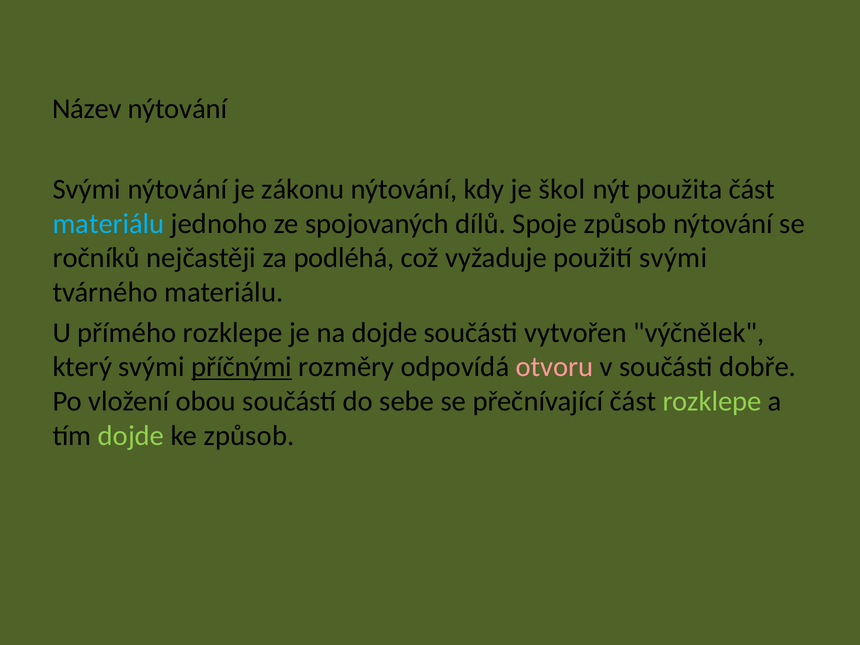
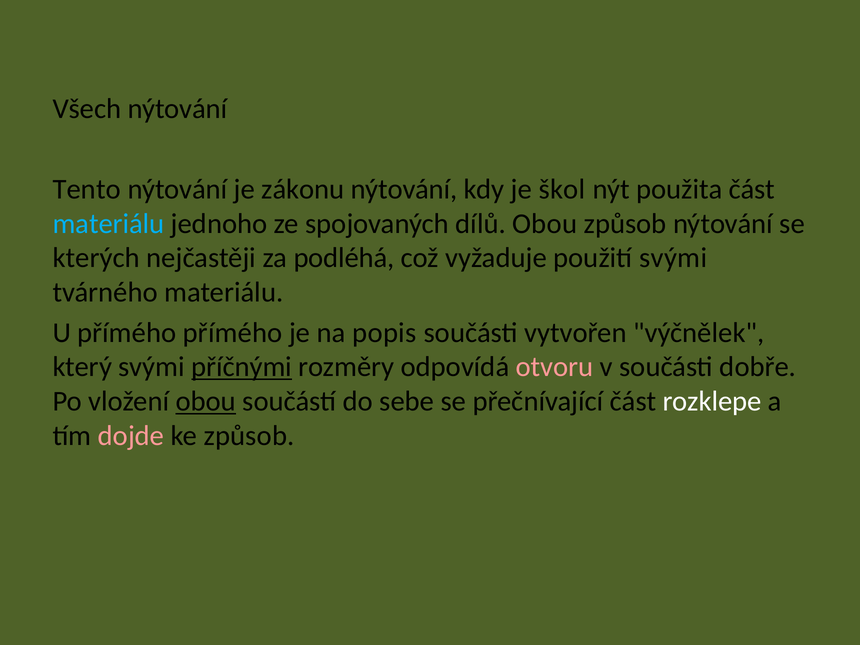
Název: Název -> Všech (87, 109)
Svými: Svými -> Tento (87, 189)
dílů Spoje: Spoje -> Obou (545, 224)
ročníků: ročníků -> kterých (96, 258)
přímého rozklepe: rozklepe -> přímého (233, 333)
na dojde: dojde -> popis (384, 333)
obou underline: none -> present (206, 401)
rozklepe colour: light green -> white (712, 401)
dojde colour: light green -> pink (131, 436)
